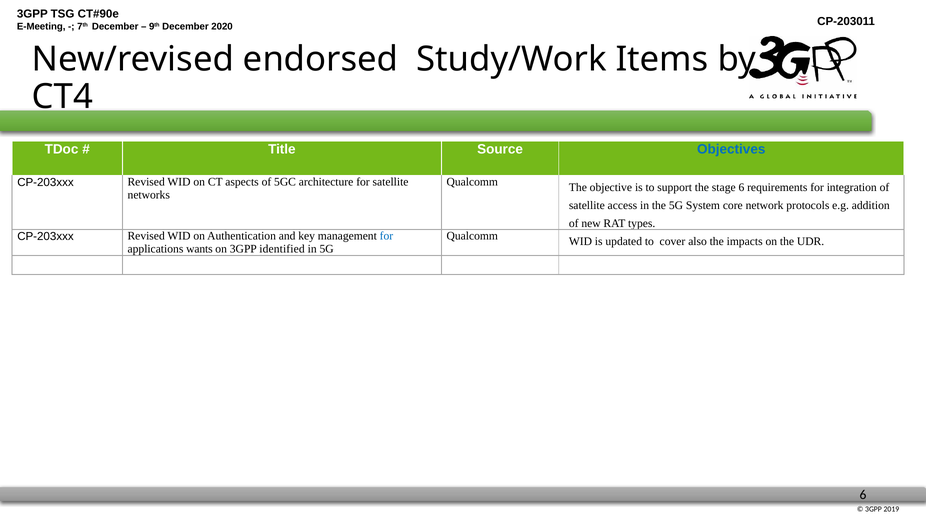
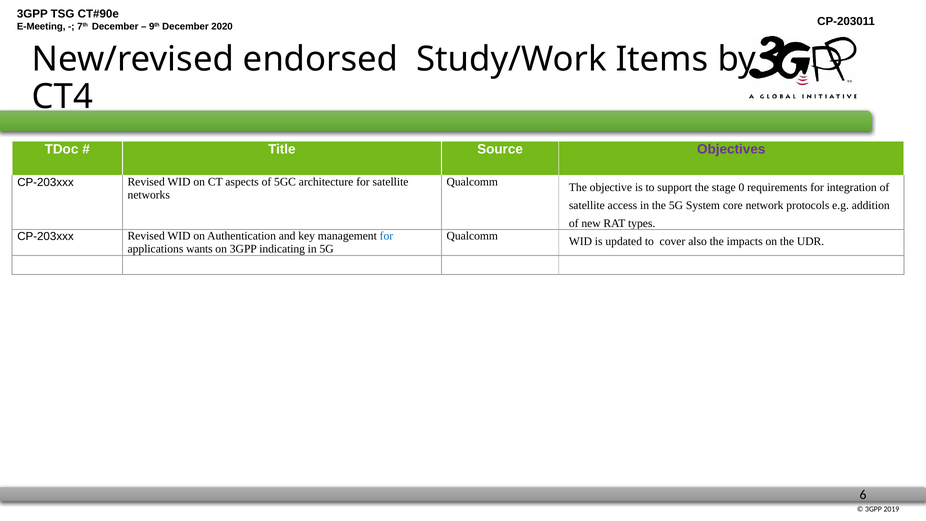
Objectives colour: blue -> purple (731, 149)
stage 6: 6 -> 0 (741, 187)
identified: identified -> indicating (282, 249)
